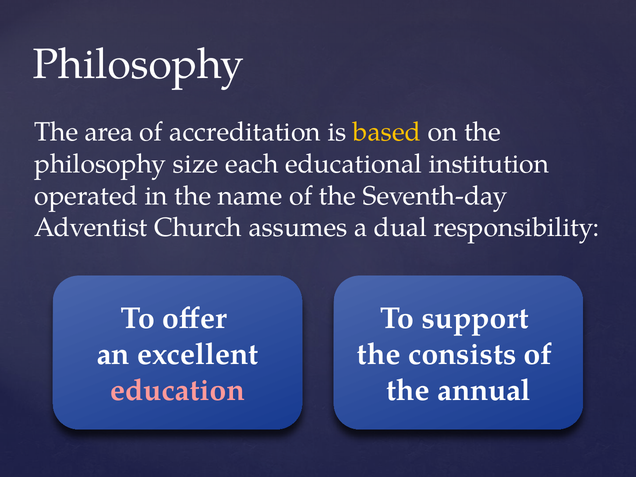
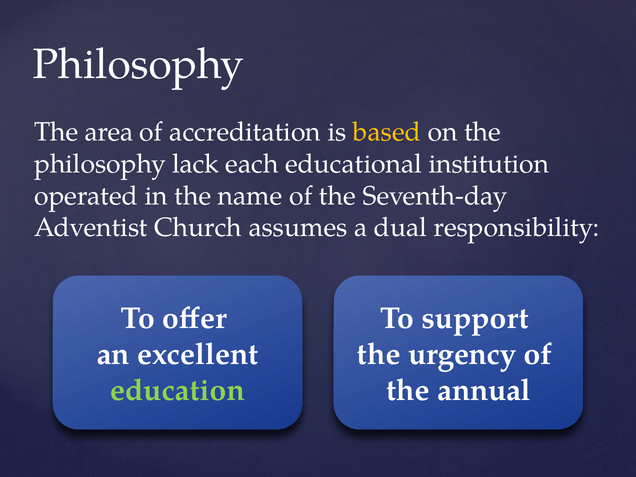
size: size -> lack (196, 164)
consists: consists -> urgency (462, 355)
education colour: pink -> light green (177, 391)
